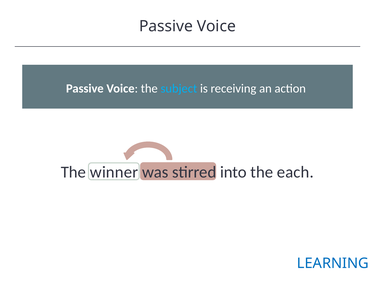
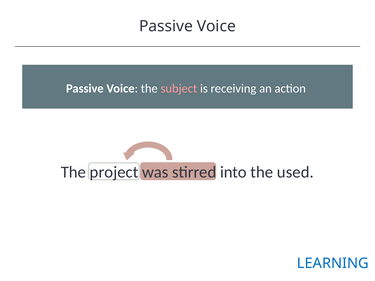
subject colour: light blue -> pink (179, 89)
winner: winner -> project (114, 172)
each: each -> used (295, 172)
